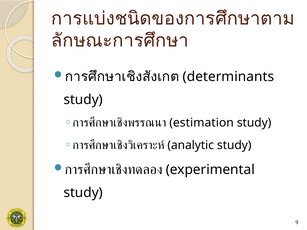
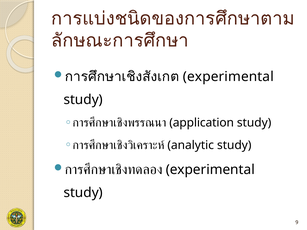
determinants: determinants -> experimental (228, 77)
estimation: estimation -> application (202, 123)
